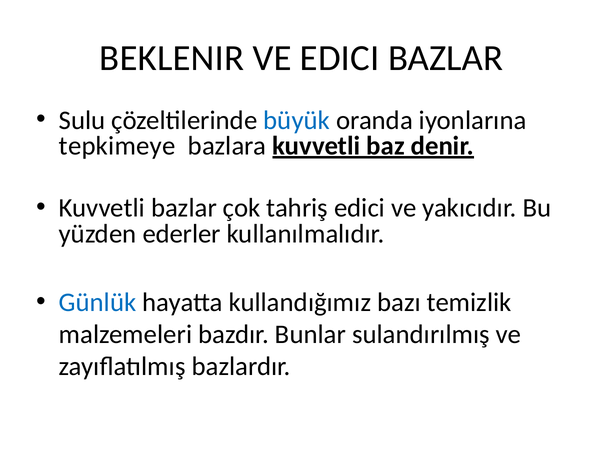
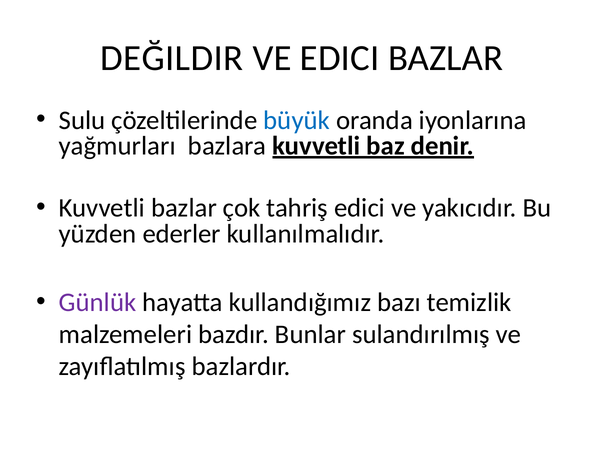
BEKLENIR: BEKLENIR -> DEĞILDIR (172, 58)
tepkimeye: tepkimeye -> yağmurları (117, 146)
Günlük colour: blue -> purple (98, 302)
